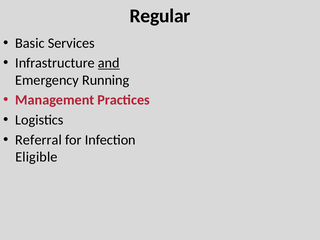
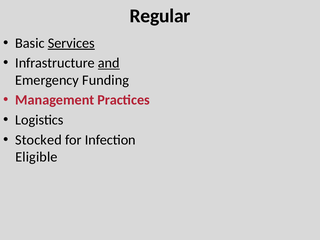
Services underline: none -> present (71, 43)
Running: Running -> Funding (106, 80)
Referral: Referral -> Stocked (38, 140)
